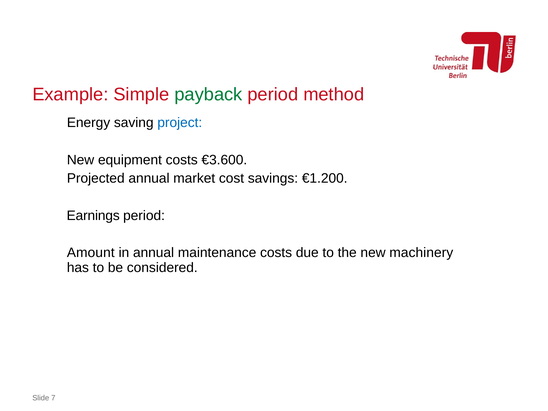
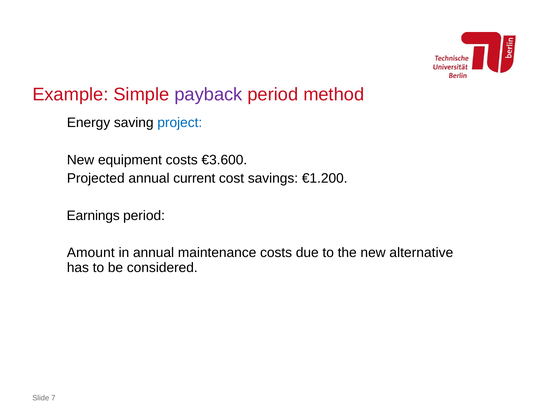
payback colour: green -> purple (208, 94)
market: market -> current (194, 178)
machinery: machinery -> alternative (421, 253)
